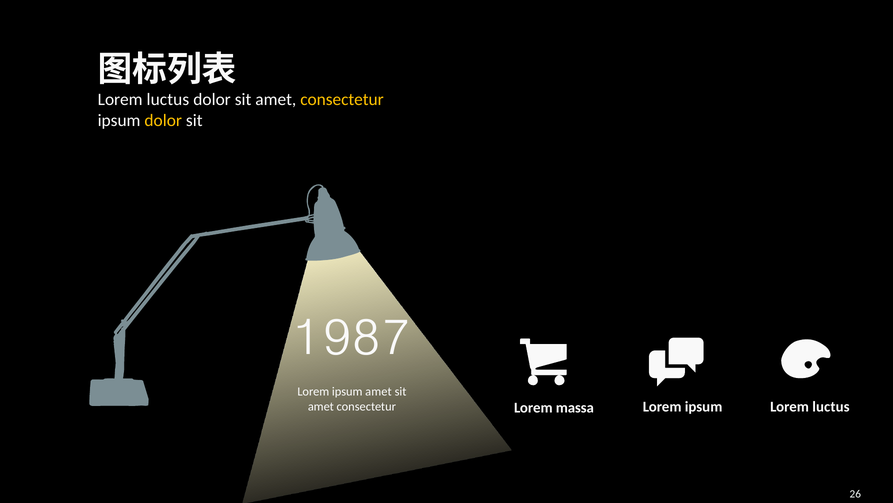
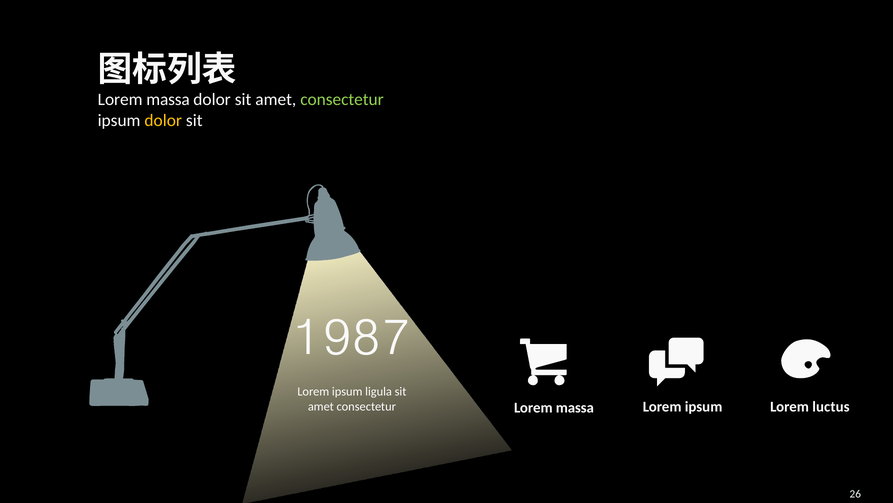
luctus: luctus -> massa (168, 100)
consectetur colour: yellow -> light green (342, 100)
amet: amet -> ligula (379, 391)
